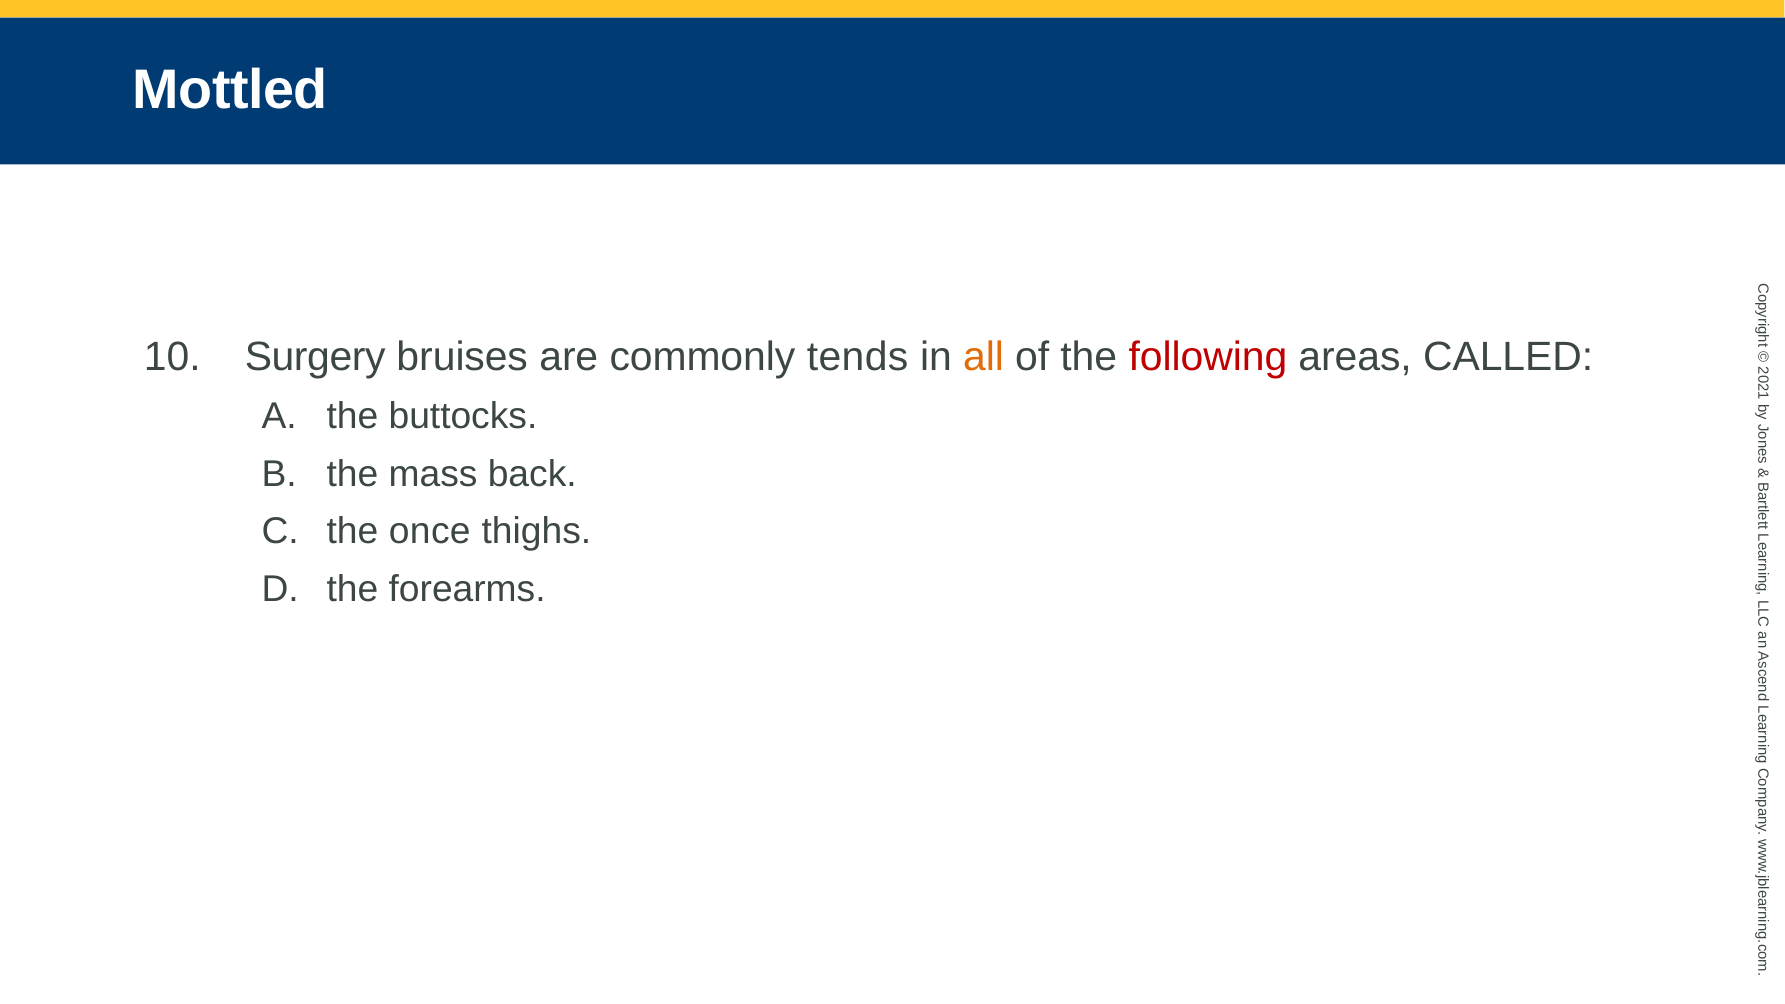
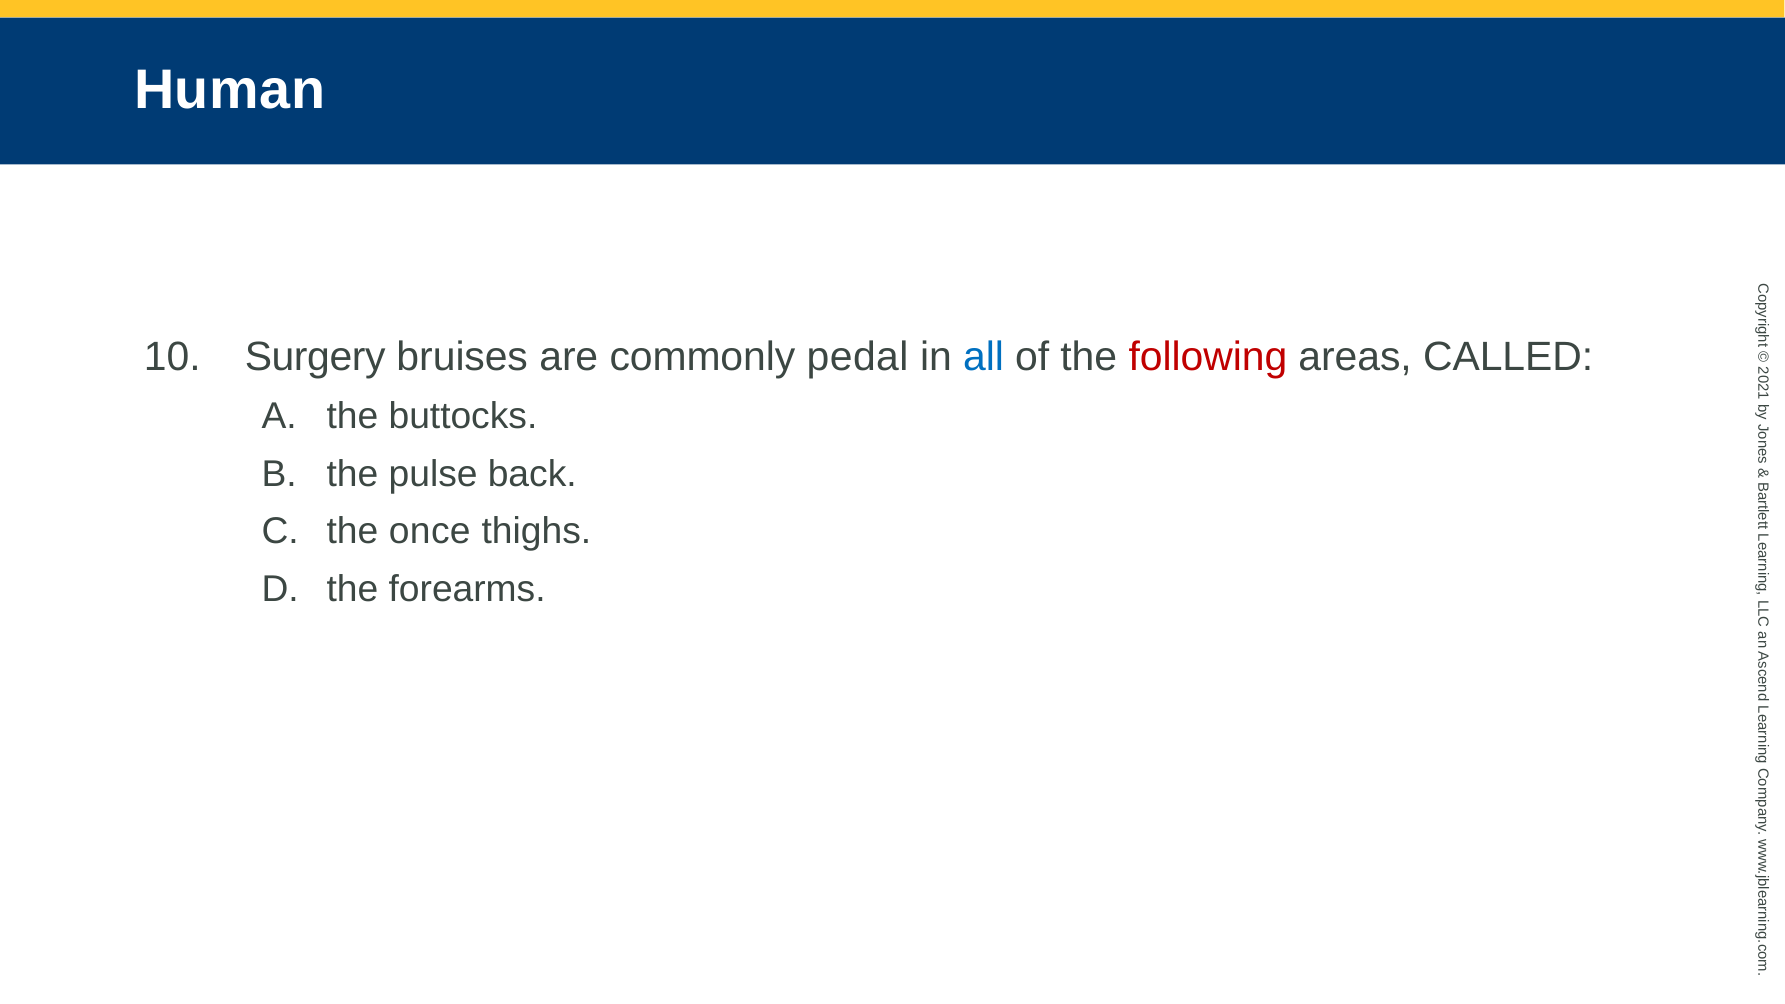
Mottled: Mottled -> Human (230, 90)
tends: tends -> pedal (858, 357)
all colour: orange -> blue (984, 357)
mass: mass -> pulse (433, 474)
